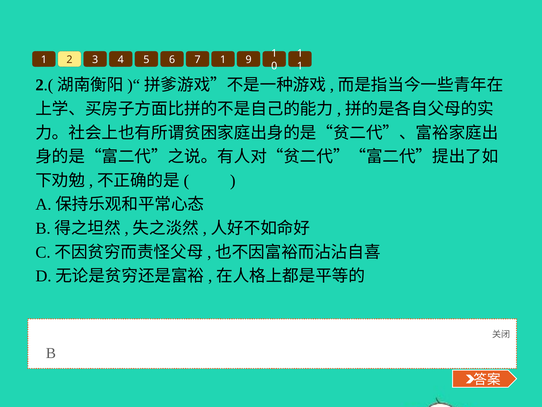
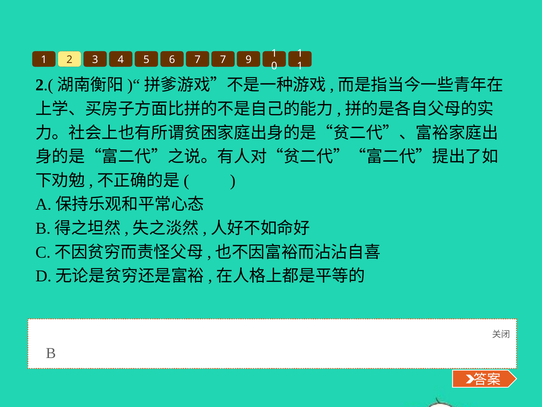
7 1: 1 -> 7 (223, 60)
